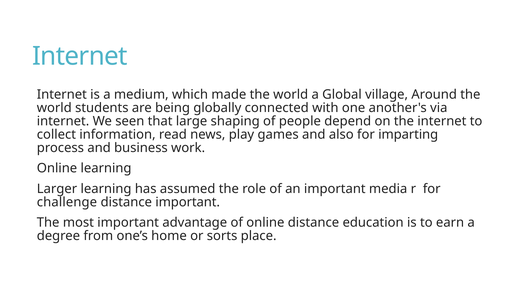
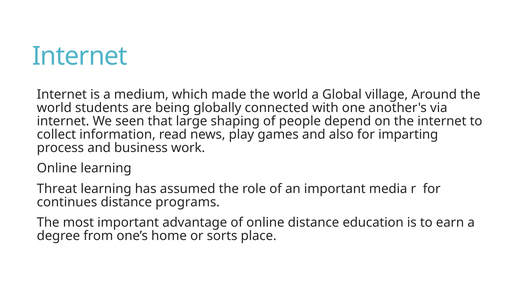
Larger: Larger -> Threat (57, 188)
challenge: challenge -> continues (67, 202)
distance important: important -> programs (188, 202)
